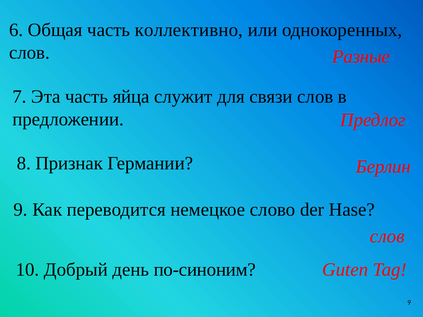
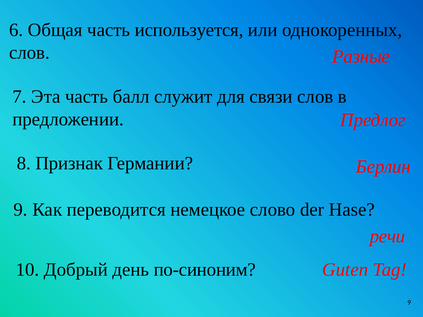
коллективно: коллективно -> используется (189, 30)
яйца: яйца -> балл (131, 97)
слов: слов -> речи (387, 237)
